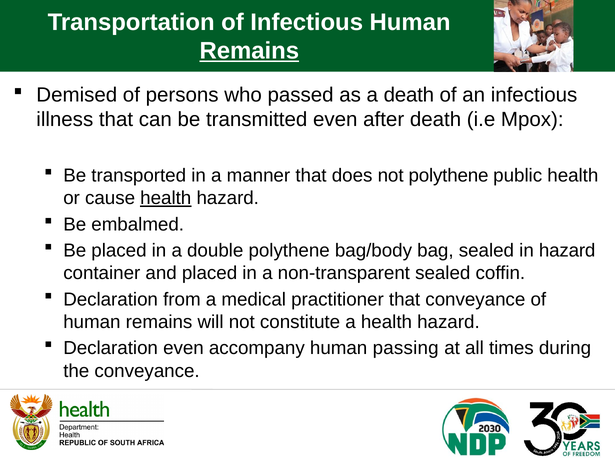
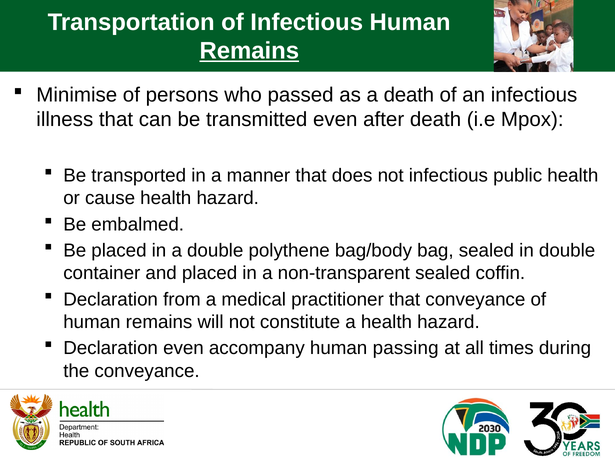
Demised: Demised -> Minimise (77, 95)
not polythene: polythene -> infectious (448, 176)
health underline: present -> none (166, 198)
in hazard: hazard -> double (567, 251)
